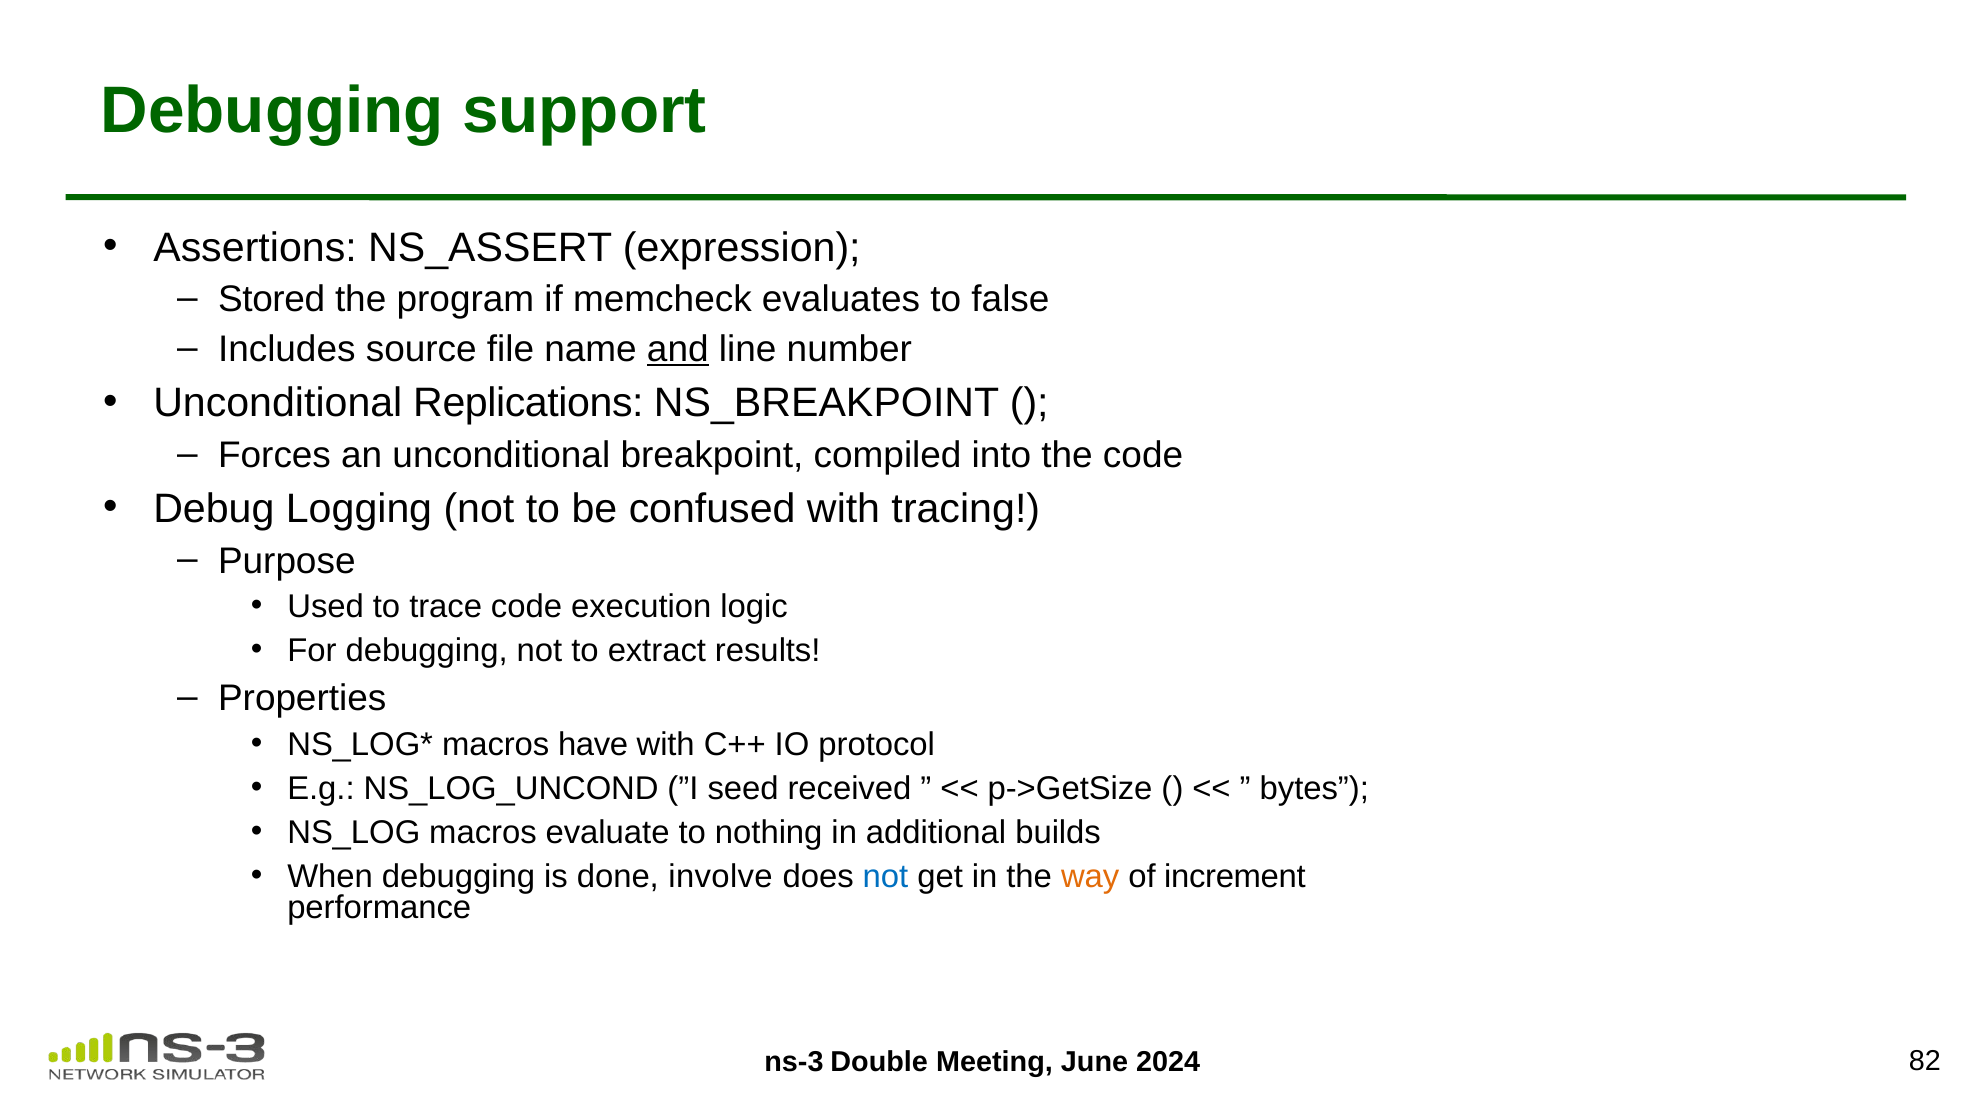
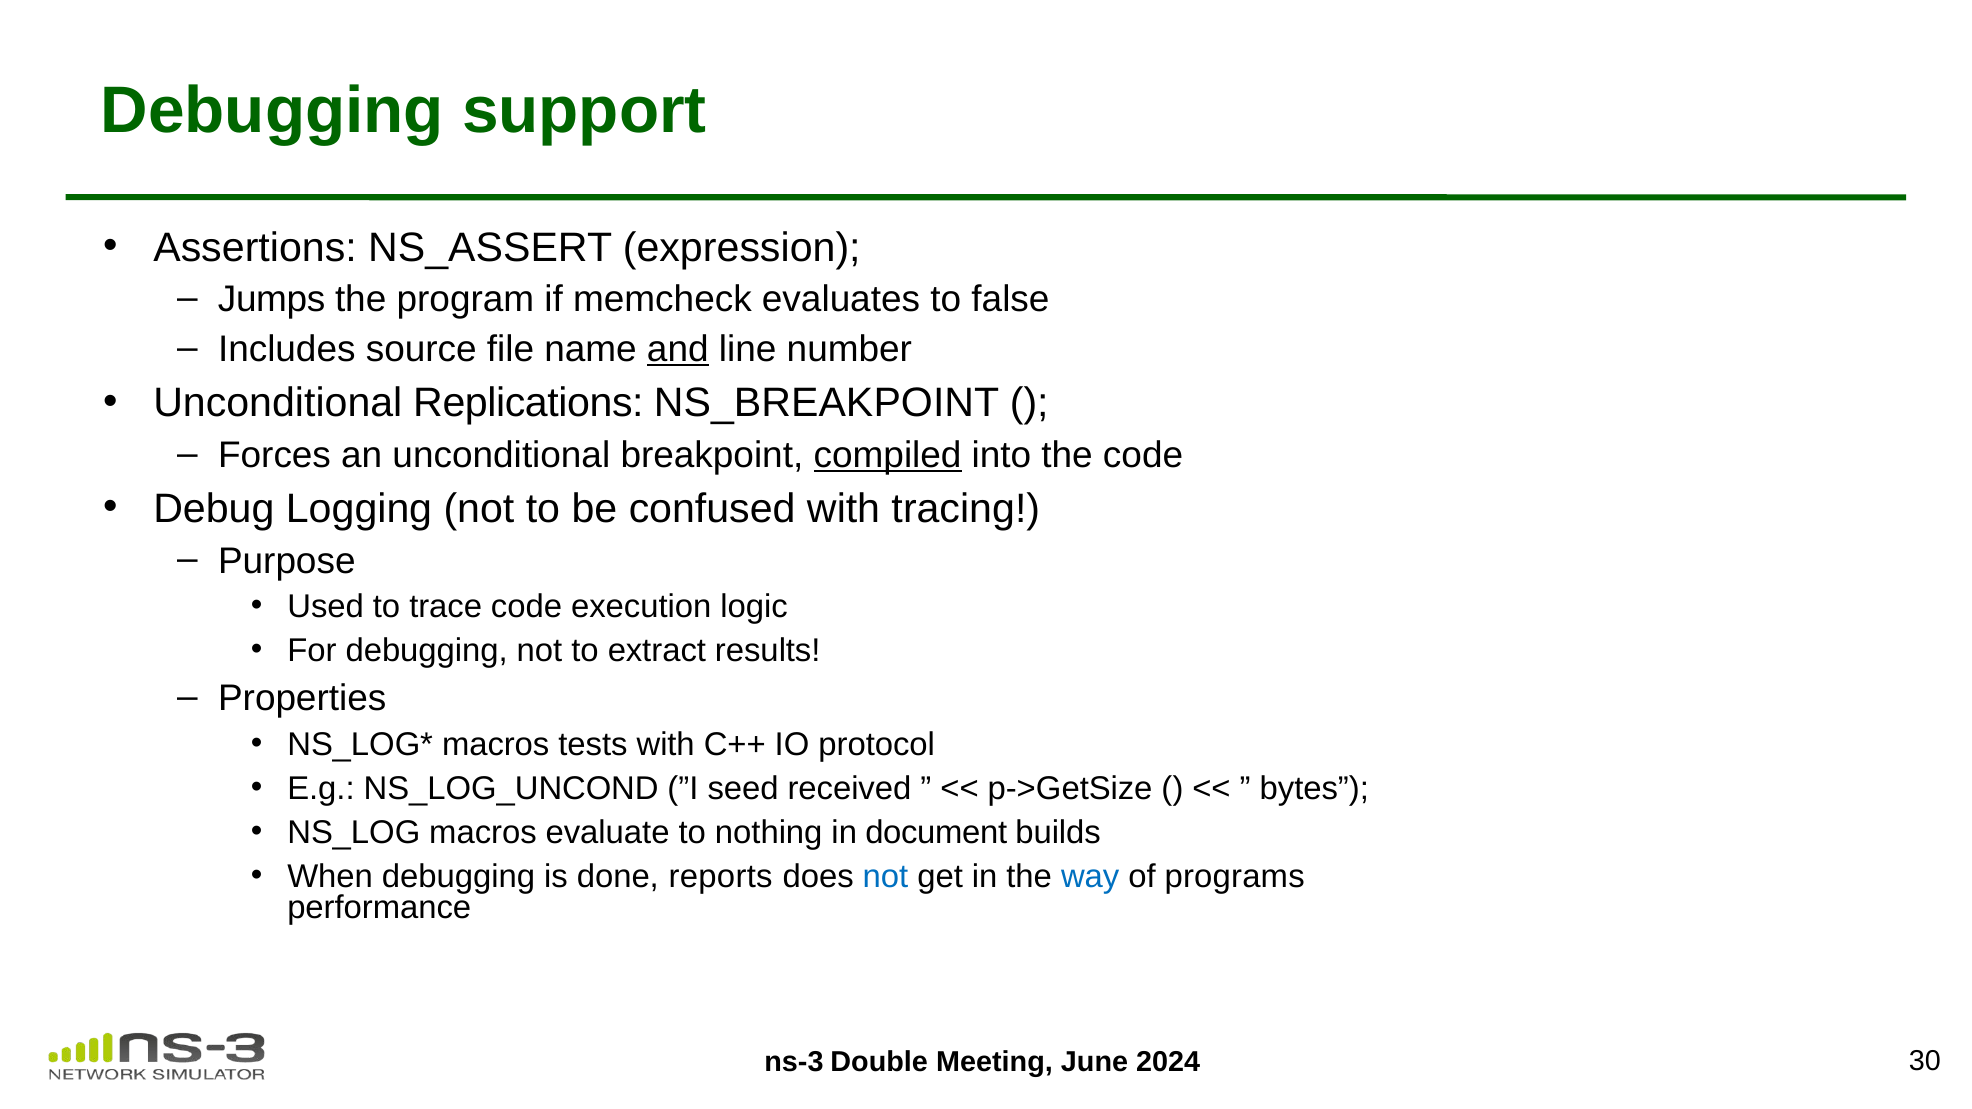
Stored: Stored -> Jumps (272, 300)
compiled underline: none -> present (888, 455)
have: have -> tests (593, 745)
additional: additional -> document (936, 833)
involve: involve -> reports (721, 877)
way colour: orange -> blue (1090, 877)
increment: increment -> programs (1235, 877)
82: 82 -> 30 (1925, 1062)
